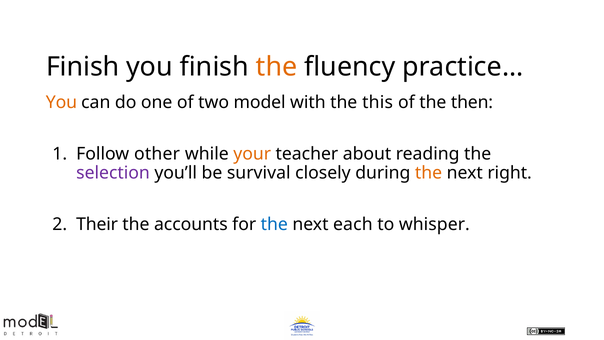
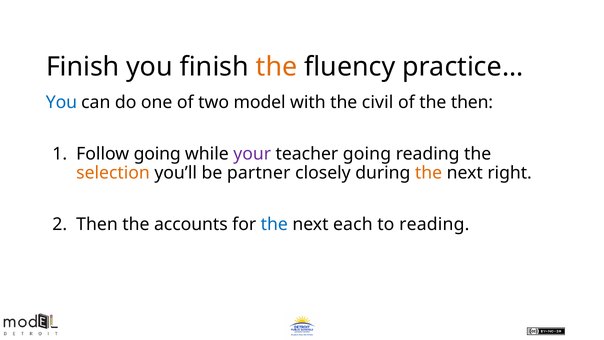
You colour: orange -> blue (61, 102)
this: this -> civil (378, 102)
Follow other: other -> going (157, 154)
your colour: orange -> purple (252, 154)
teacher about: about -> going (367, 154)
selection colour: purple -> orange (113, 173)
survival: survival -> partner (259, 173)
Their: Their -> Then (97, 224)
to whisper: whisper -> reading (434, 224)
